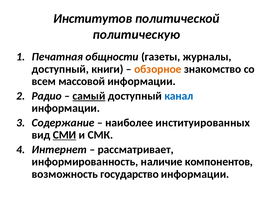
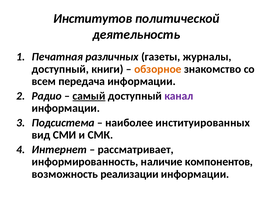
политическую: политическую -> деятельность (136, 34)
общности: общности -> различных (112, 57)
массовой: массовой -> передача (82, 81)
канал colour: blue -> purple (179, 96)
Содержание: Содержание -> Подсистема (63, 123)
СМИ underline: present -> none (65, 135)
государство: государство -> реализации (130, 174)
